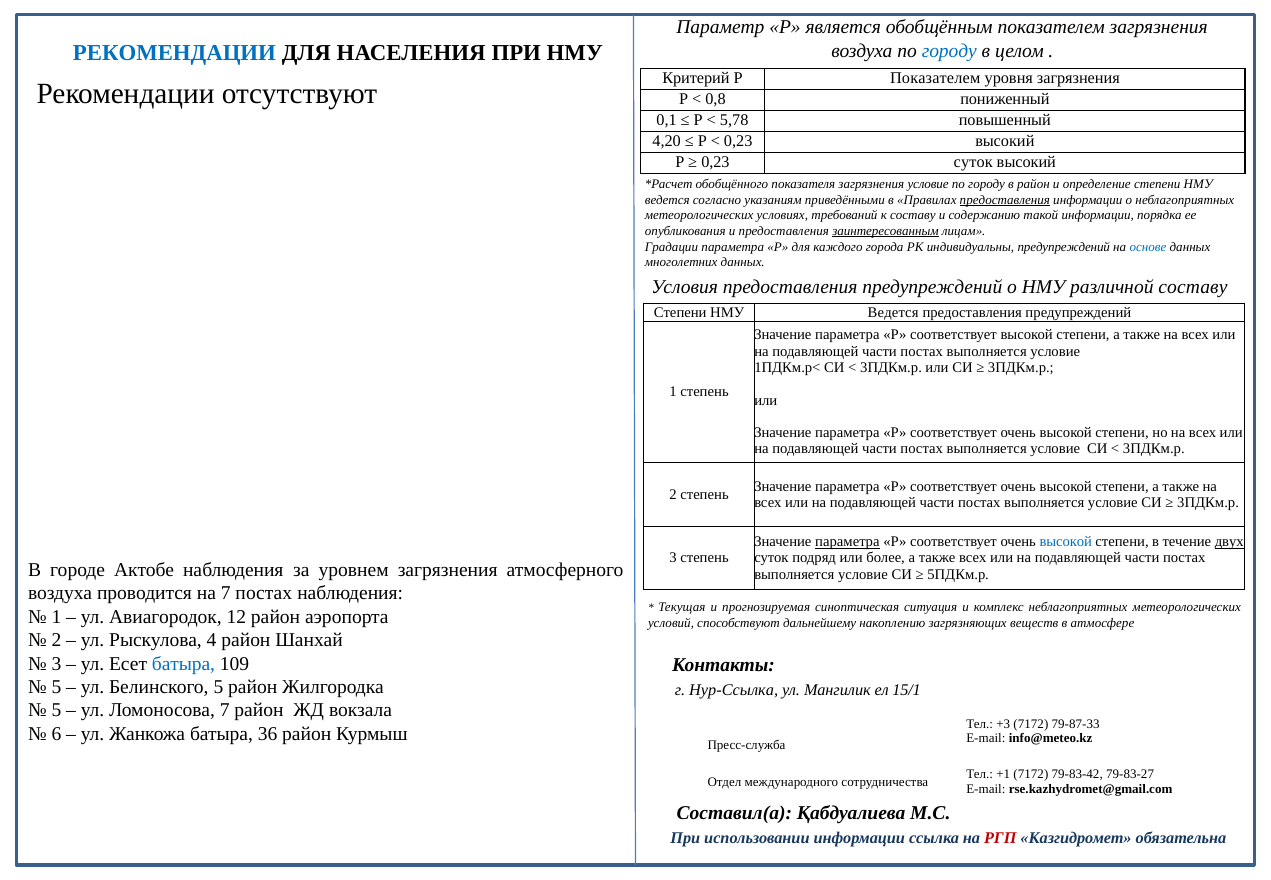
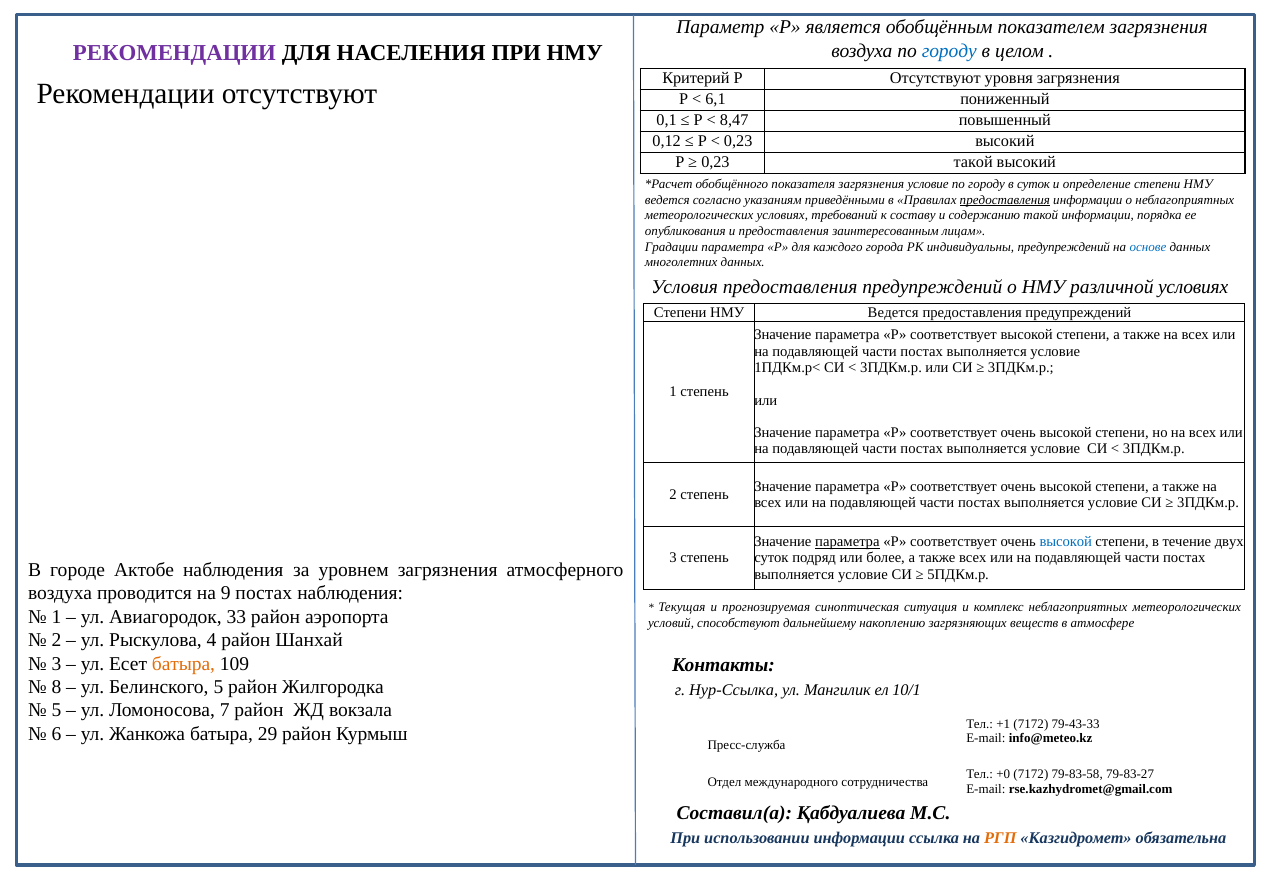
РЕКОМЕНДАЦИИ colour: blue -> purple (174, 53)
Р Показателем: Показателем -> Отсутствуют (935, 78)
0,8: 0,8 -> 6,1 (715, 99)
5,78: 5,78 -> 8,47 (734, 120)
4,20: 4,20 -> 0,12 (667, 141)
0,23 суток: суток -> такой (973, 162)
в район: район -> суток (1034, 184)
заинтересованным underline: present -> none (885, 231)
различной составу: составу -> условиях (1193, 287)
двух underline: present -> none (1229, 542)
на 7: 7 -> 9 (226, 593)
12: 12 -> 33 (236, 617)
батыра colour: blue -> orange (184, 663)
5: 5 -> 8 (56, 687)
15/1: 15/1 -> 10/1 (907, 690)
+3: +3 -> +1 (1003, 724)
79-87-33: 79-87-33 -> 79-43-33 (1076, 724)
36: 36 -> 29 (268, 734)
+1: +1 -> +0 (1003, 774)
79-83-42: 79-83-42 -> 79-83-58 (1077, 774)
РГП colour: red -> orange (1000, 838)
